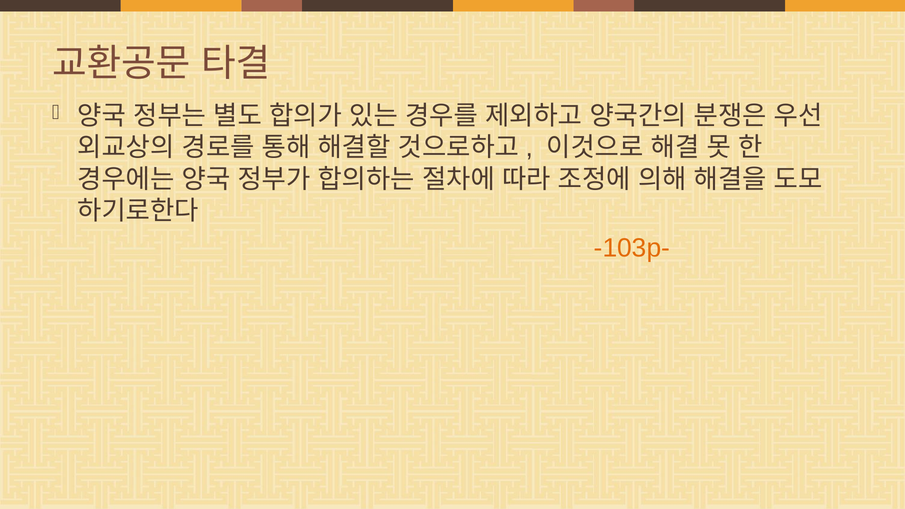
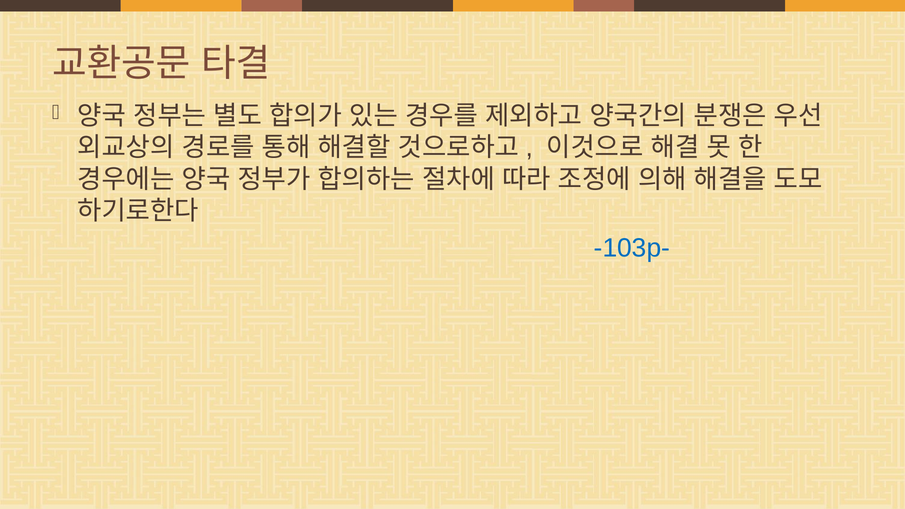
-103p- colour: orange -> blue (632, 248)
